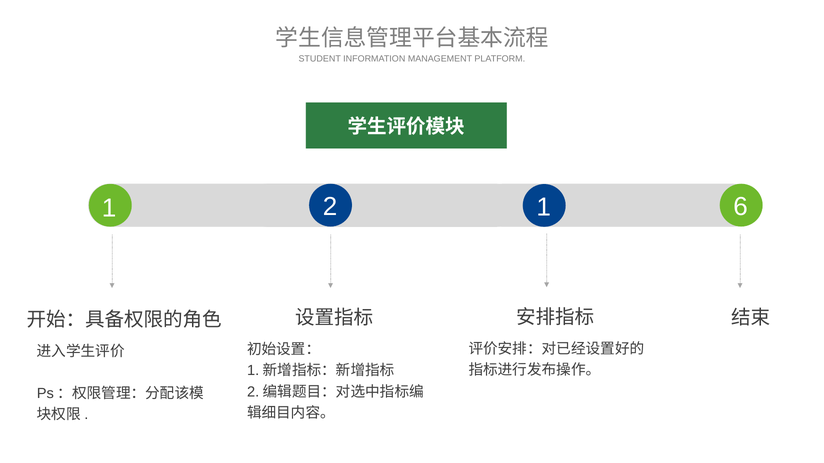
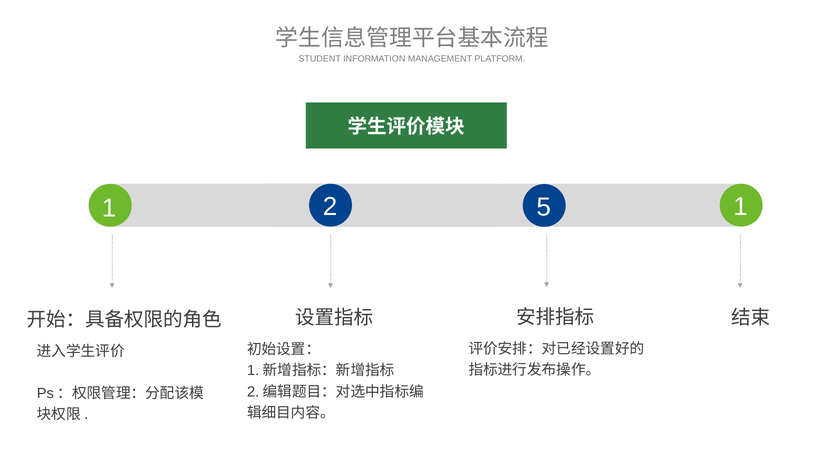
2 1: 1 -> 5 (544, 207)
1 6: 6 -> 1 (741, 207)
